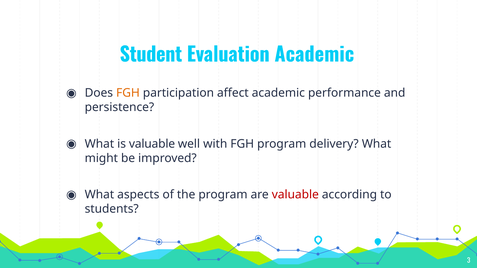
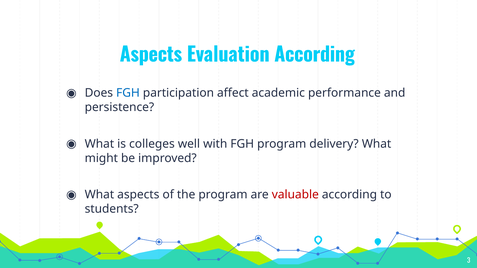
Student: Student -> Aspects (151, 55)
Evaluation Academic: Academic -> According (315, 55)
FGH colour: orange -> blue (128, 93)
is valuable: valuable -> colleges (152, 144)
